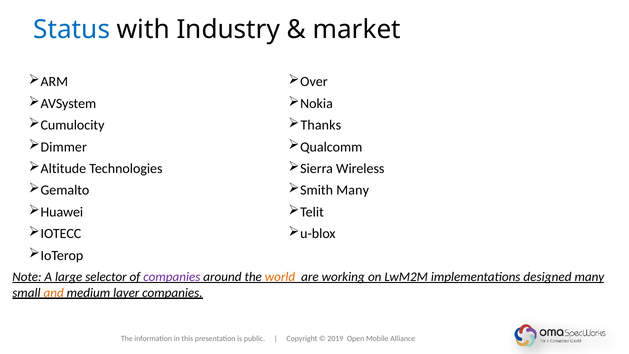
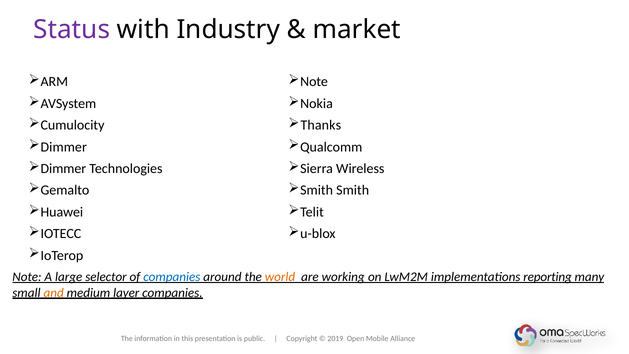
Status colour: blue -> purple (72, 30)
Over: Over -> Note (314, 82)
Altitude: Altitude -> Dimmer (63, 169)
Smith Many: Many -> Smith (353, 190)
companies colour: purple -> blue (172, 277)
designed: designed -> reporting (548, 277)
